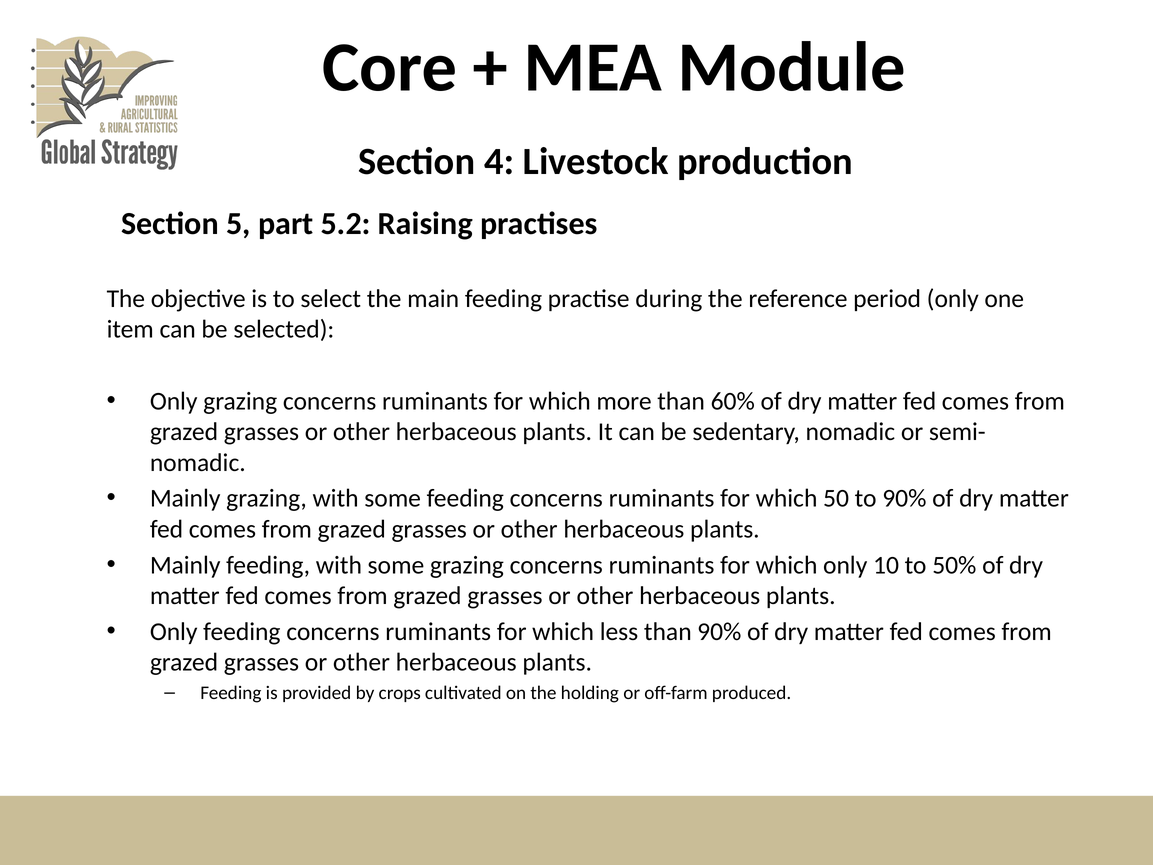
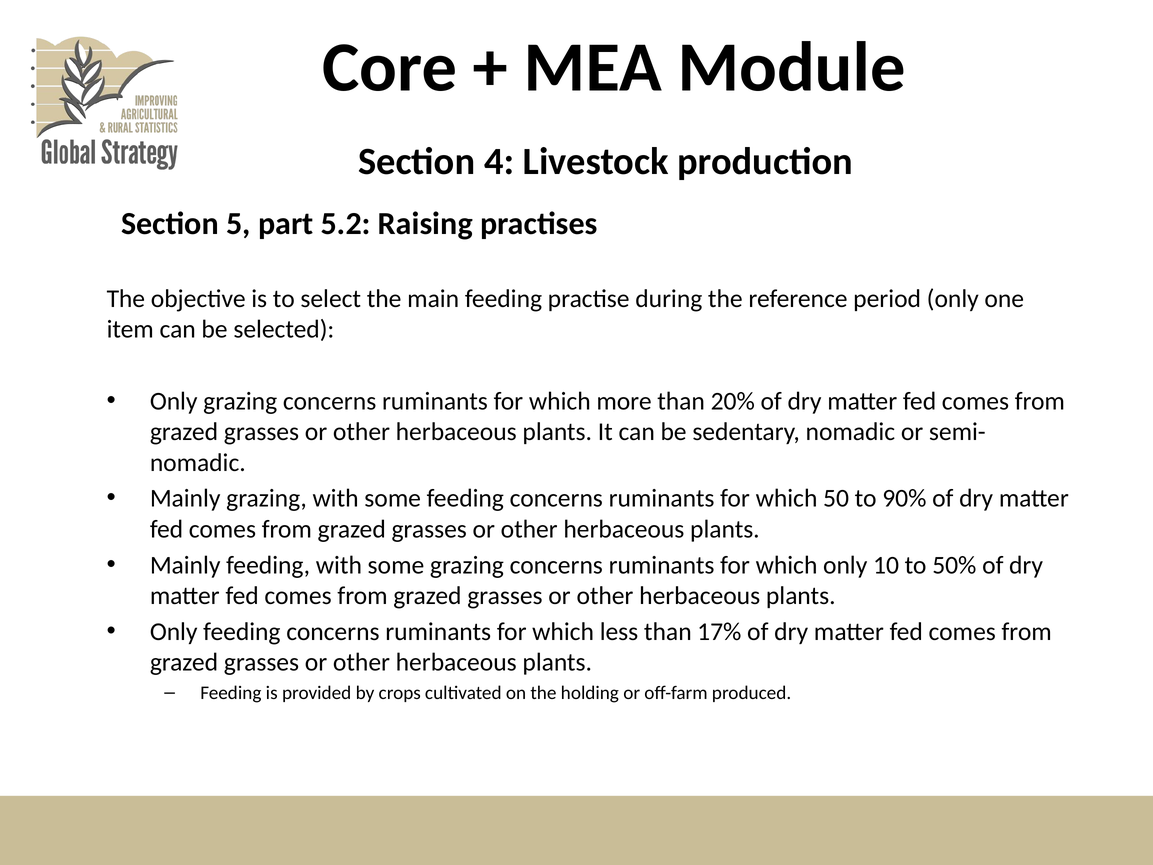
60%: 60% -> 20% (733, 401)
than 90%: 90% -> 17% (719, 632)
